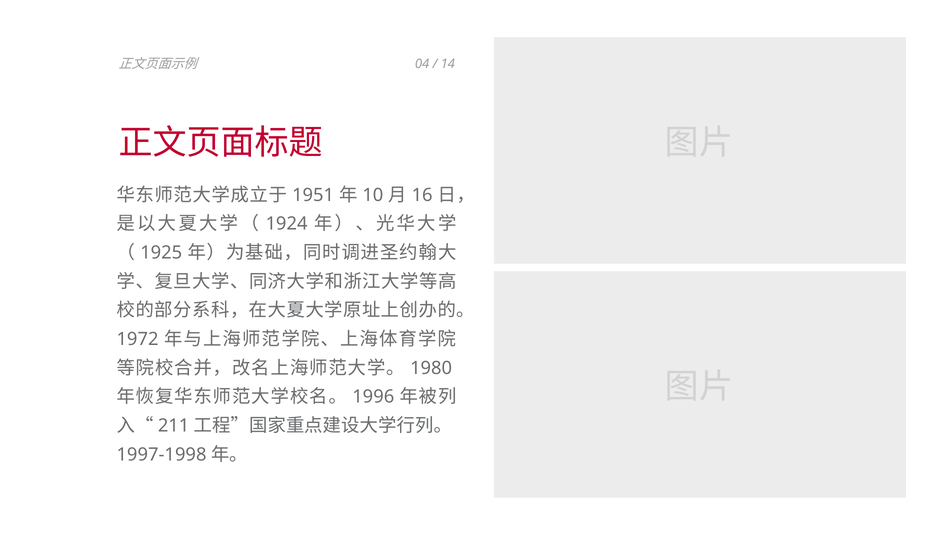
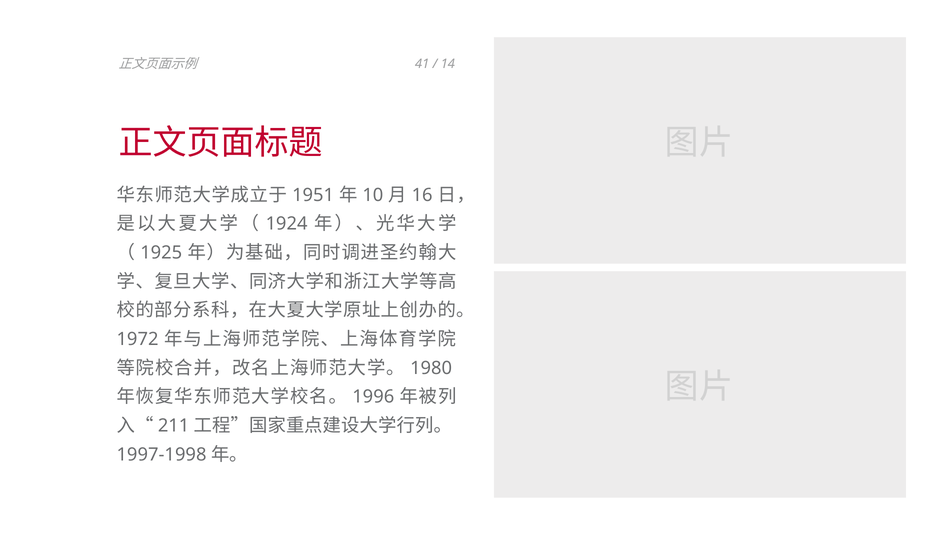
04: 04 -> 41 (422, 64)
